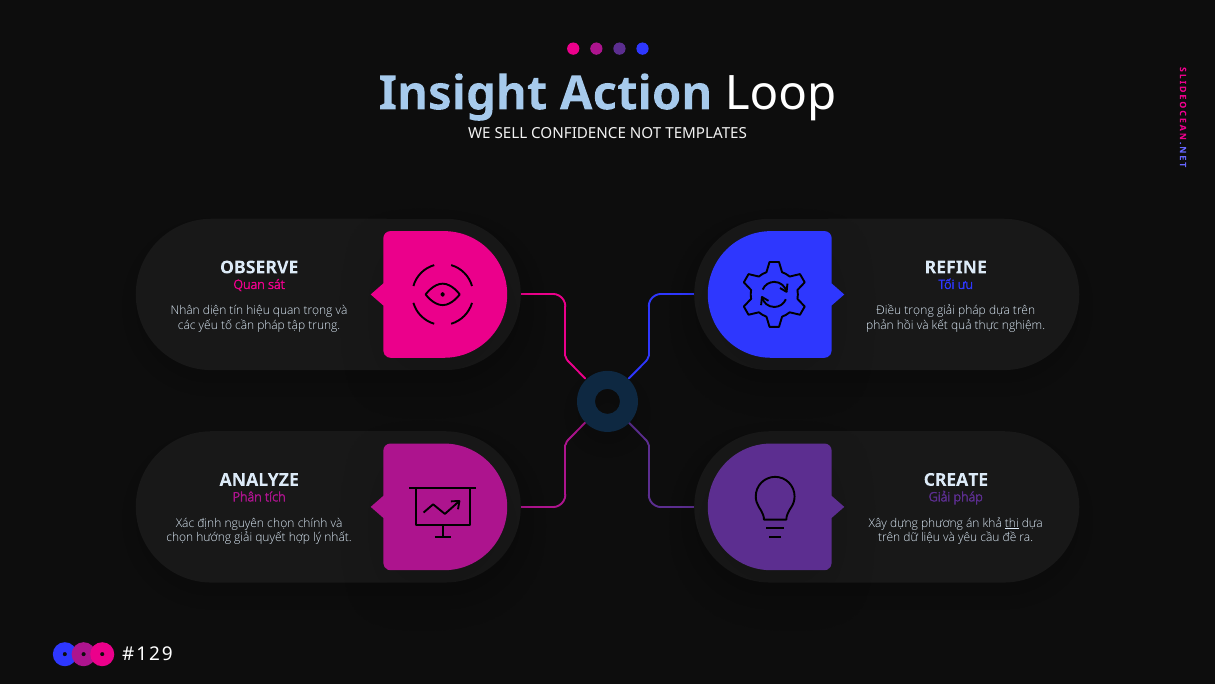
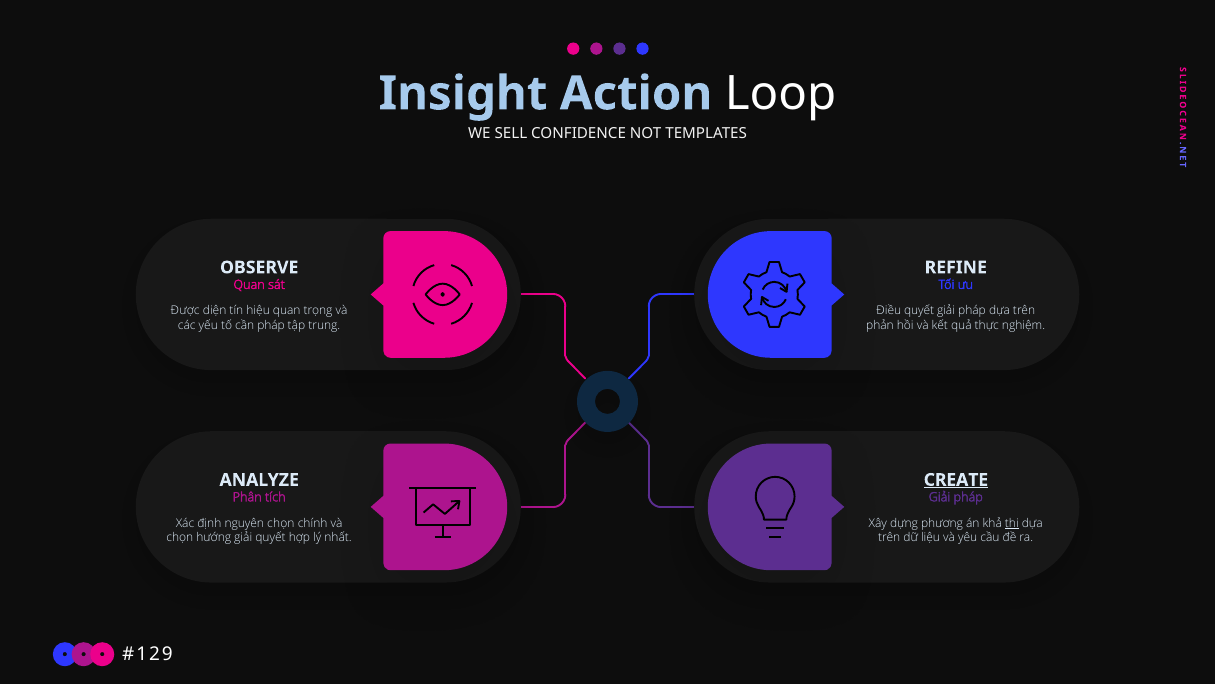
Nhân: Nhân -> Được (185, 310)
Điều trọng: trọng -> quyết (919, 310)
CREATE underline: none -> present (956, 480)
